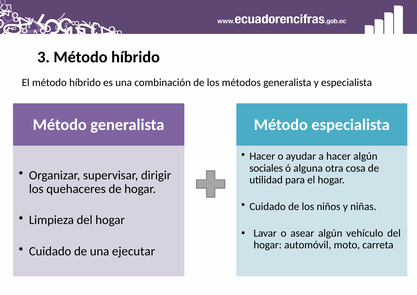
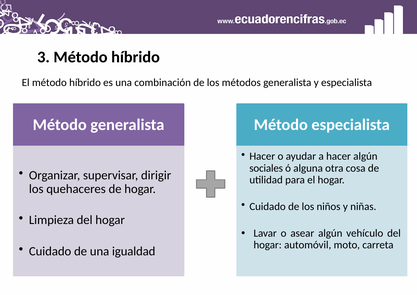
ejecutar: ejecutar -> igualdad (134, 251)
